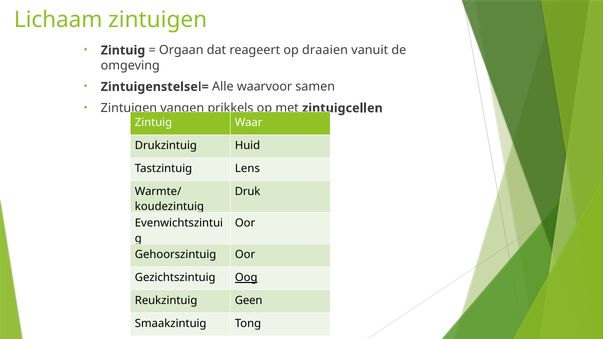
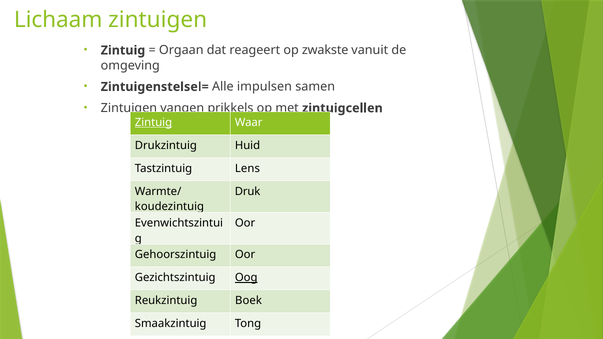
draaien: draaien -> zwakste (325, 50)
waarvoor: waarvoor -> impulsen (264, 87)
Zintuig underline: none -> present (153, 123)
Reukzintuig Geen: Geen -> Boek (249, 301)
